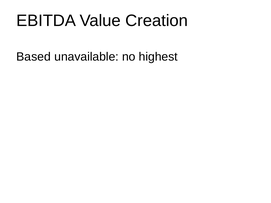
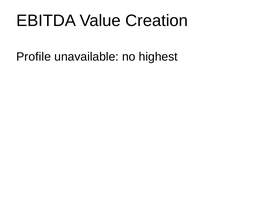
Based: Based -> Profile (34, 57)
